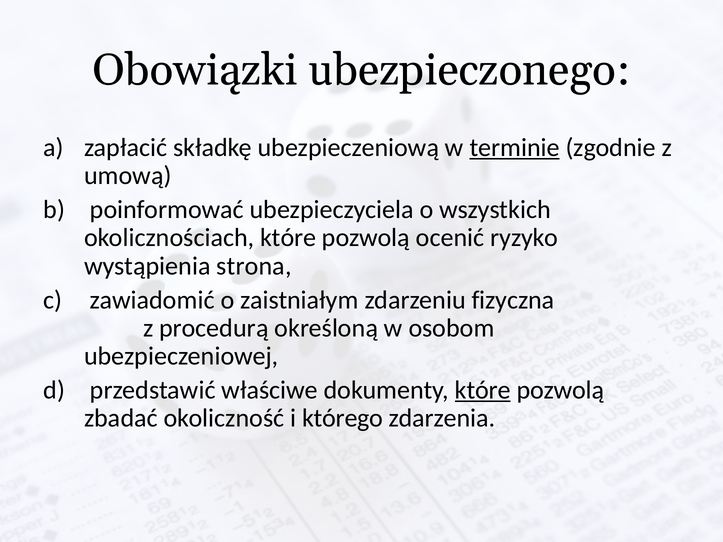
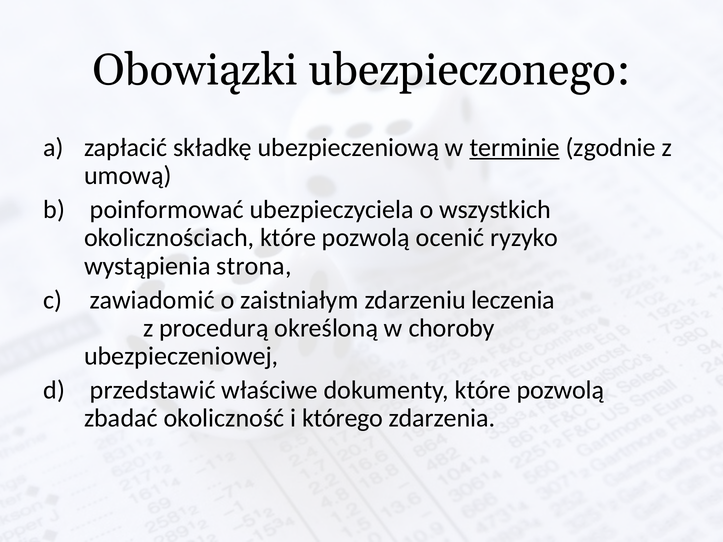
fizyczna: fizyczna -> leczenia (513, 300)
osobom: osobom -> choroby (452, 328)
które underline: present -> none (483, 390)
